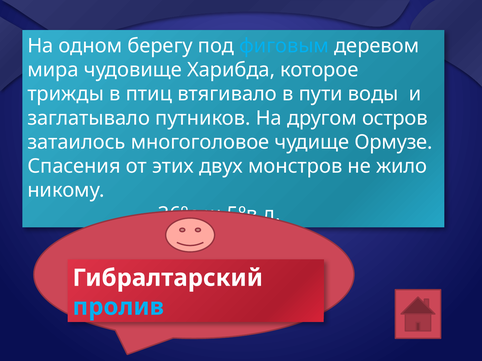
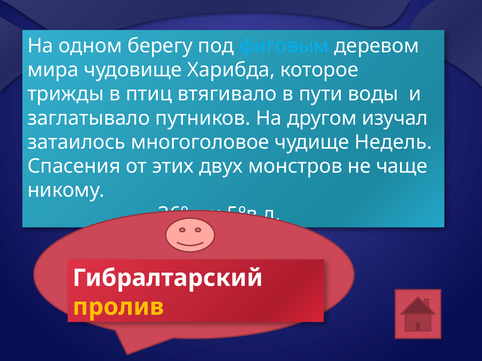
остров: остров -> изучал (395, 118)
Ормузе: Ормузе -> Недель (393, 142)
жило: жило -> чаще (402, 166)
пролив colour: light blue -> yellow (118, 307)
